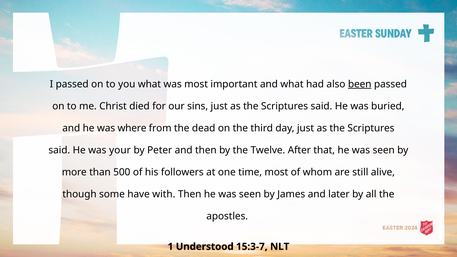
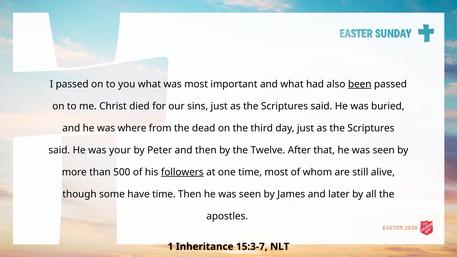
followers underline: none -> present (182, 172)
have with: with -> time (164, 194)
Understood: Understood -> Inheritance (205, 247)
